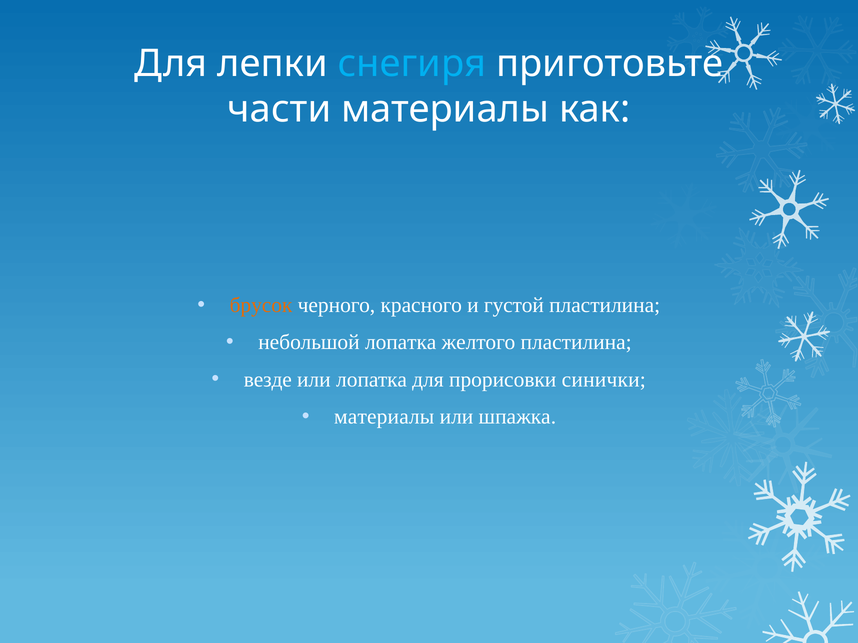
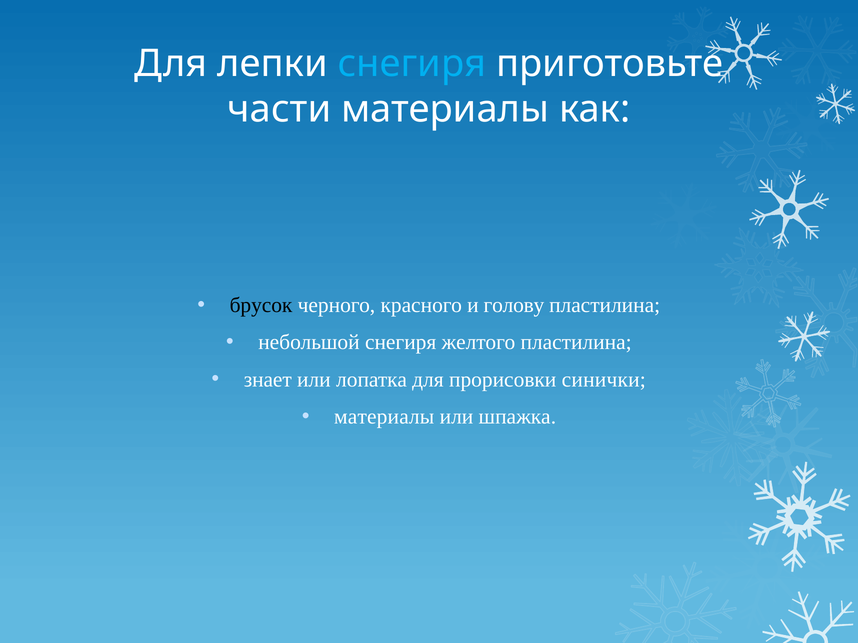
брусок colour: orange -> black (261, 305)
густой: густой -> голову (514, 305)
небольшой лопатка: лопатка -> снегиря (401, 343)
везде: везде -> знает (268, 380)
